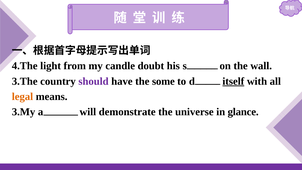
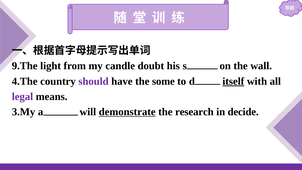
4.The: 4.The -> 9.The (25, 66)
3.The: 3.The -> 4.The (25, 81)
legal colour: orange -> purple (22, 97)
demonstrate underline: none -> present (127, 112)
universe: universe -> research (194, 112)
glance: glance -> decide (243, 112)
